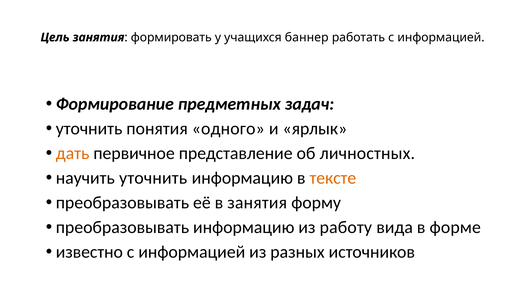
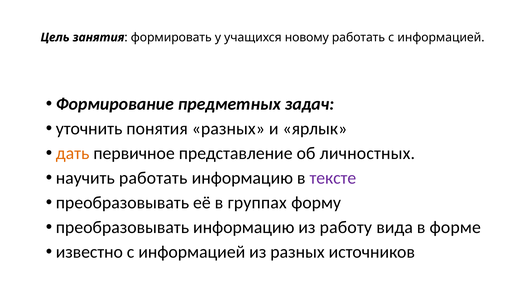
баннер: баннер -> новому (307, 37)
понятия одного: одного -> разных (228, 129)
научить уточнить: уточнить -> работать (153, 178)
тексте colour: orange -> purple (333, 178)
в занятия: занятия -> группах (257, 203)
